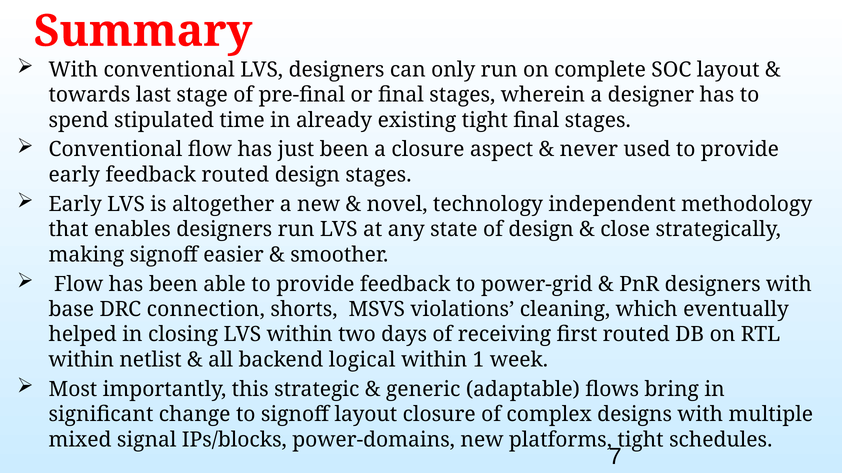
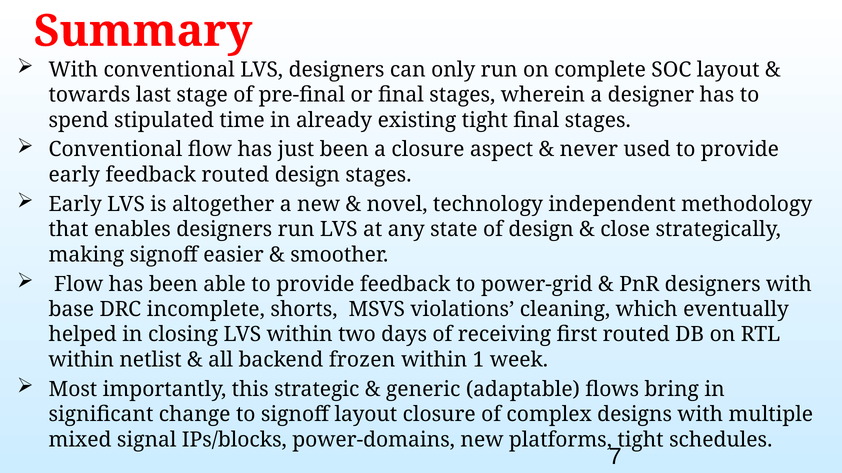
connection: connection -> incomplete (206, 310)
logical: logical -> frozen (362, 360)
